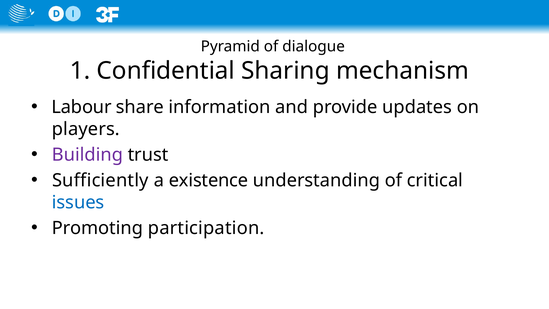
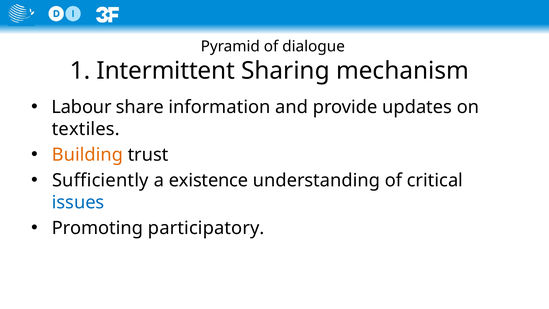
Conﬁdential: Conﬁdential -> Intermittent (166, 71)
players: players -> textiles (86, 129)
Building colour: purple -> orange (87, 155)
participation: participation -> participatory (206, 228)
